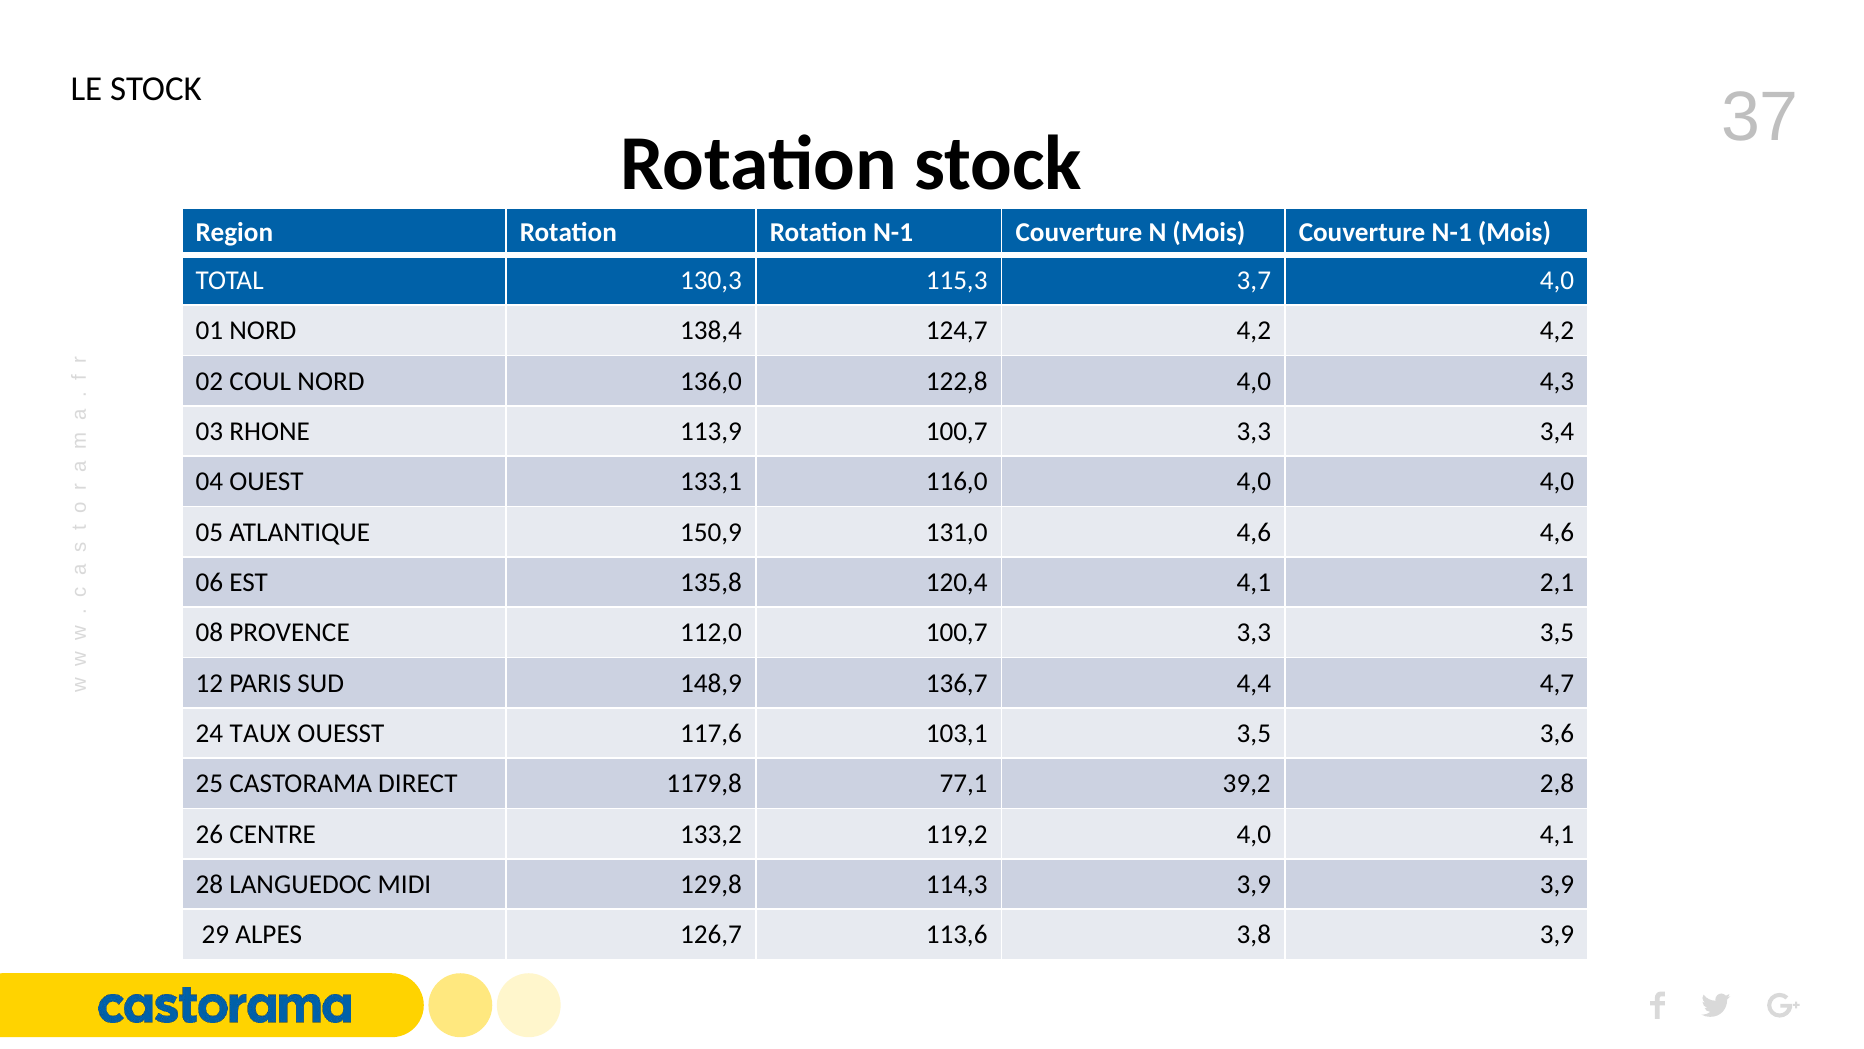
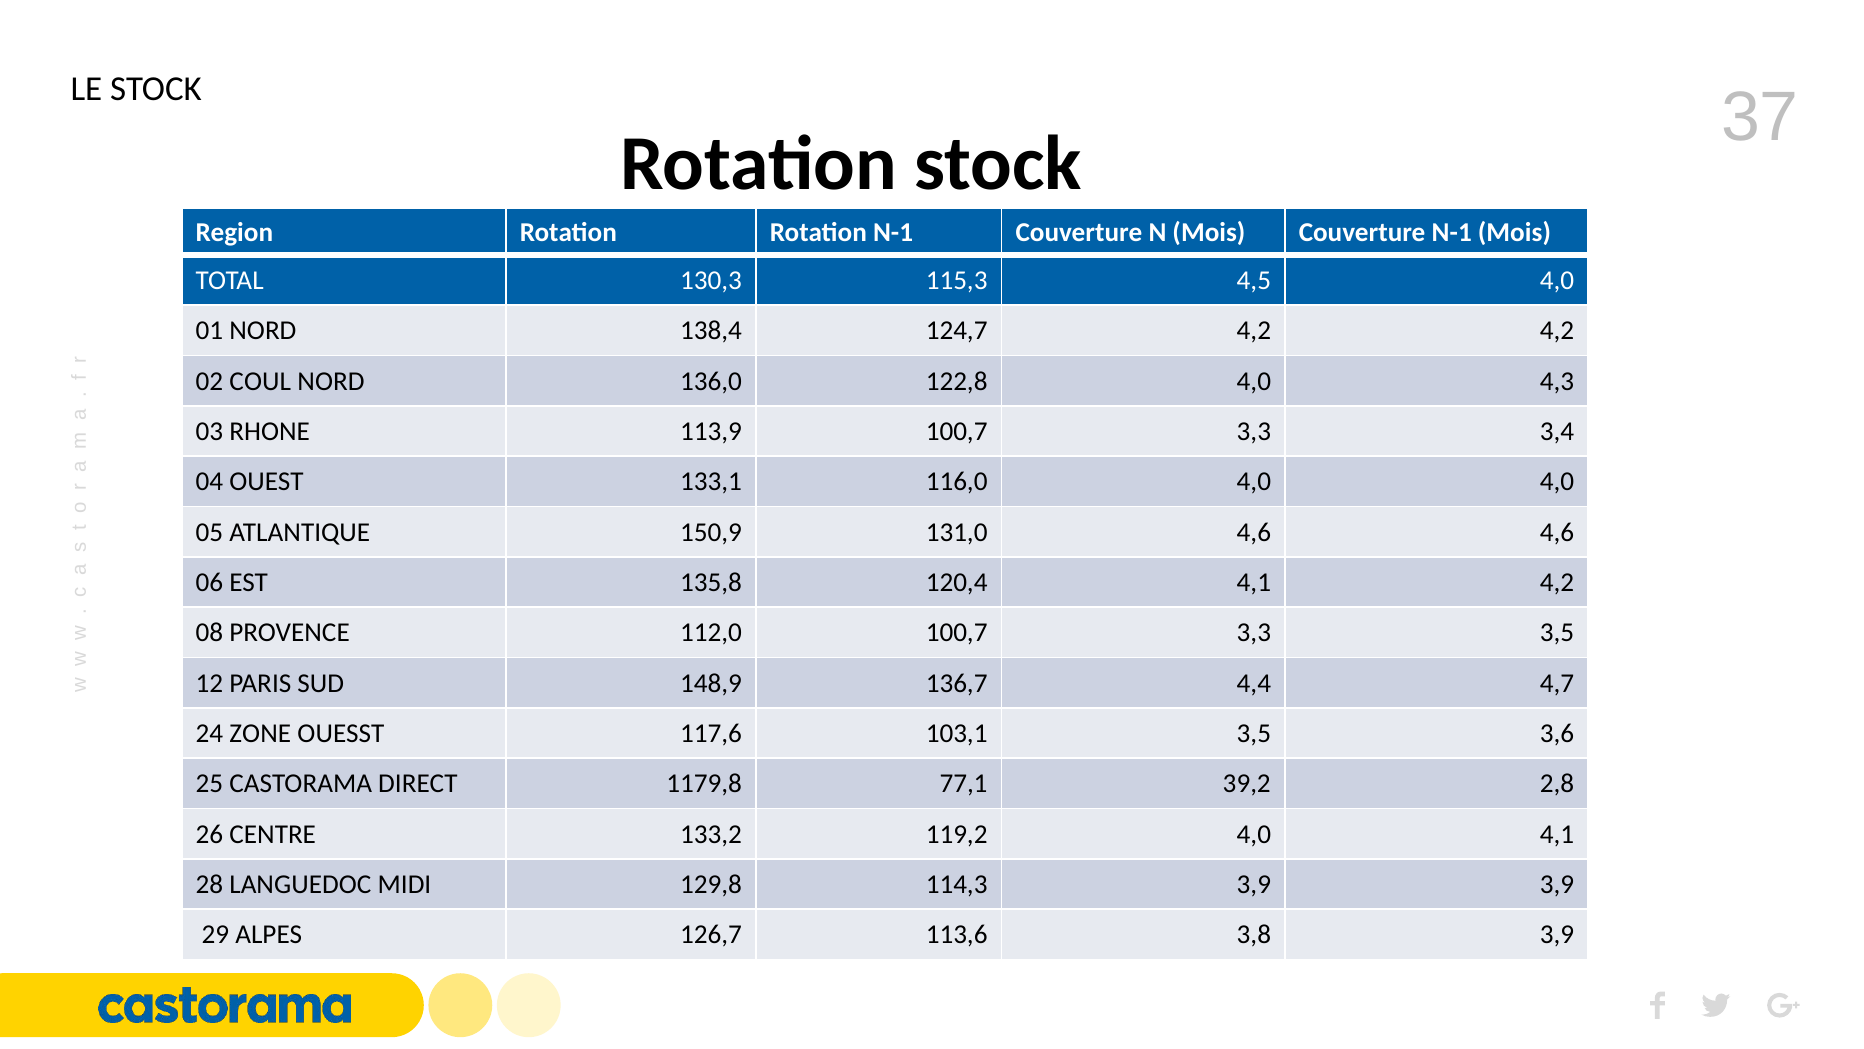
3,7: 3,7 -> 4,5 (1254, 280)
4,1 2,1: 2,1 -> 4,2 (1557, 582)
TAUX: TAUX -> ZONE (260, 733)
